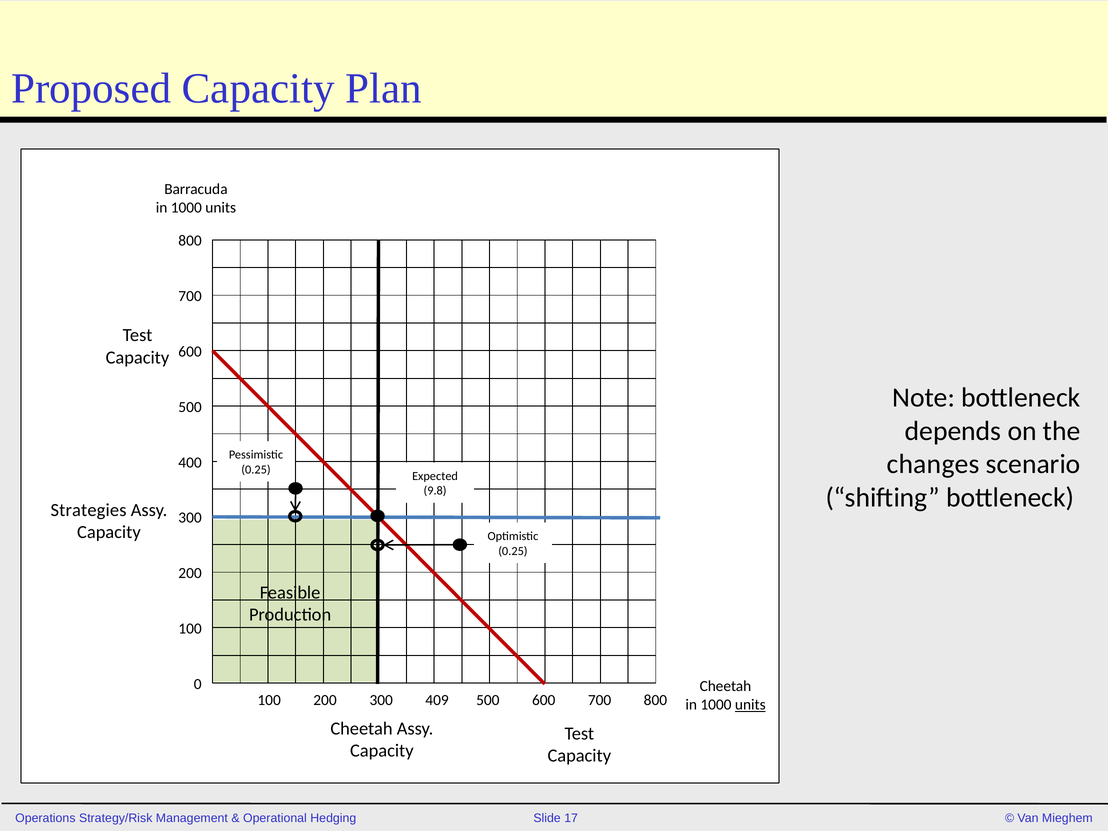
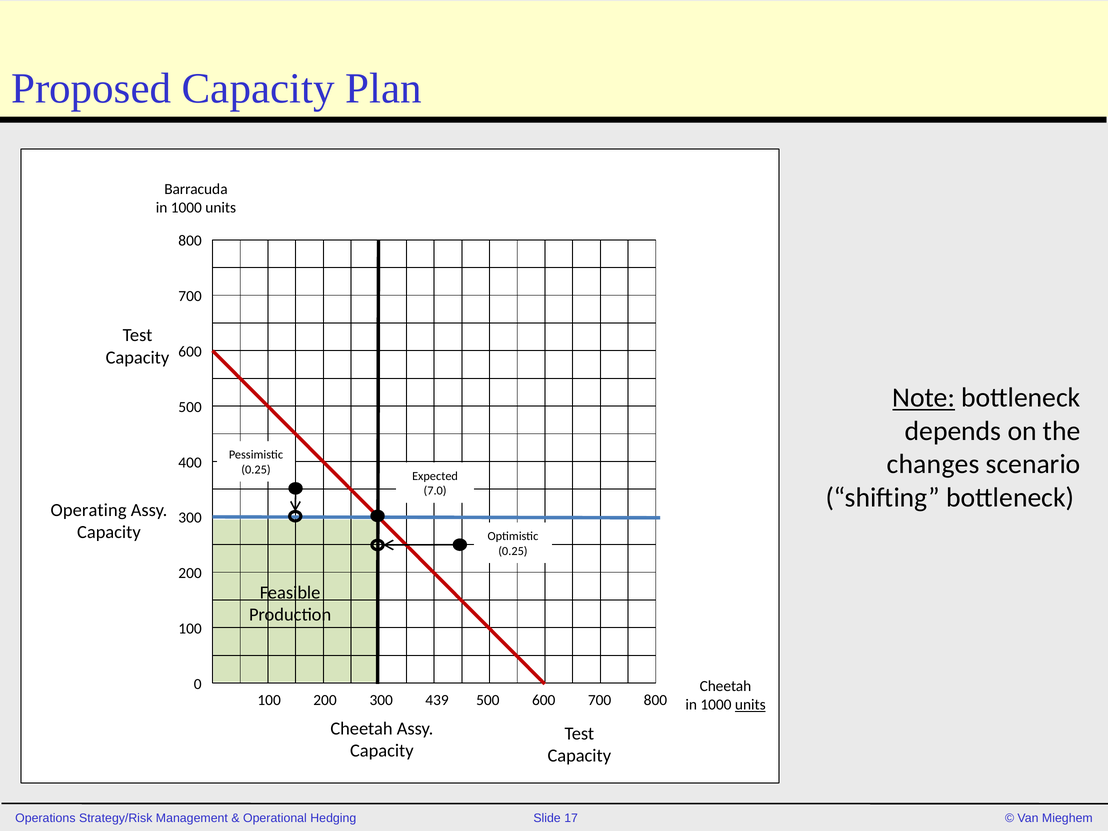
Note underline: none -> present (924, 398)
9.8: 9.8 -> 7.0 (435, 491)
Strategies: Strategies -> Operating (89, 510)
409: 409 -> 439 (437, 700)
